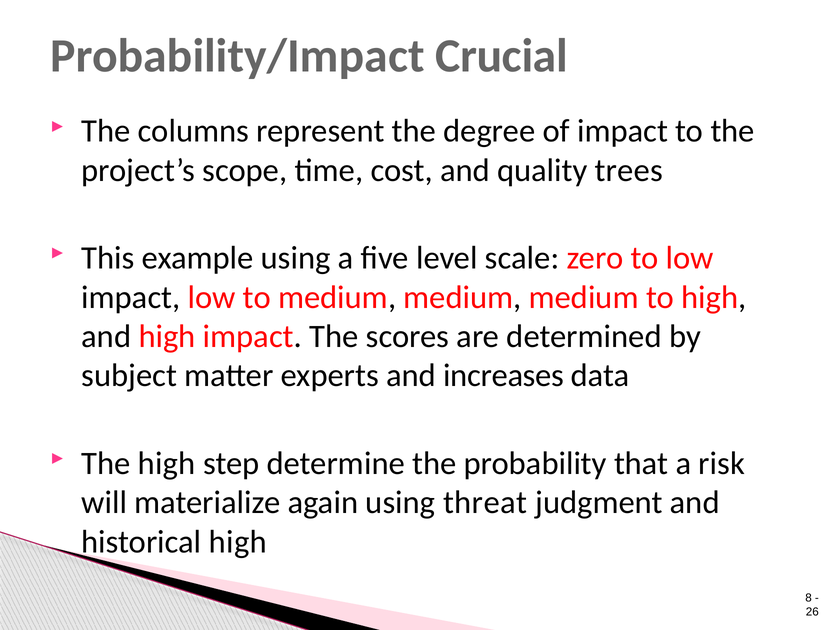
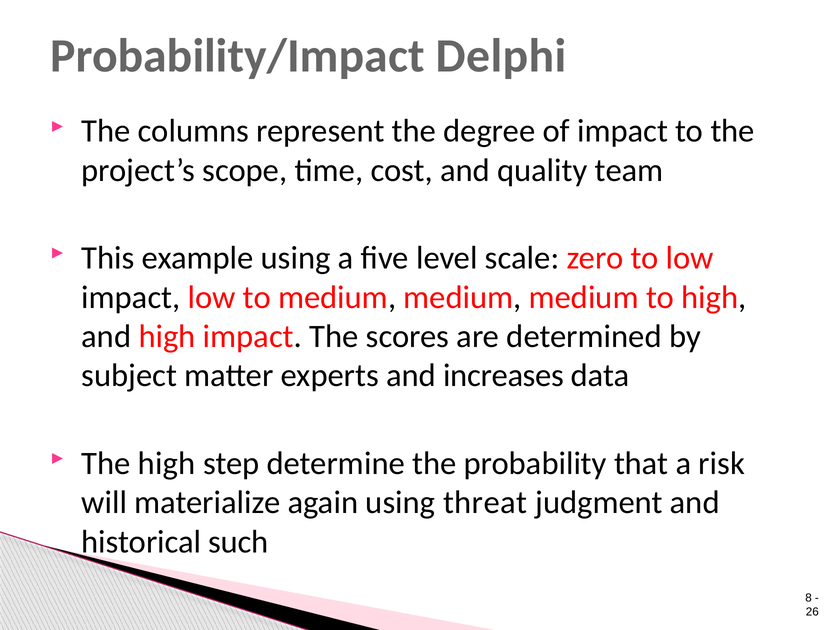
Crucial: Crucial -> Delphi (501, 56)
trees: trees -> team (629, 170)
historical high: high -> such (238, 541)
